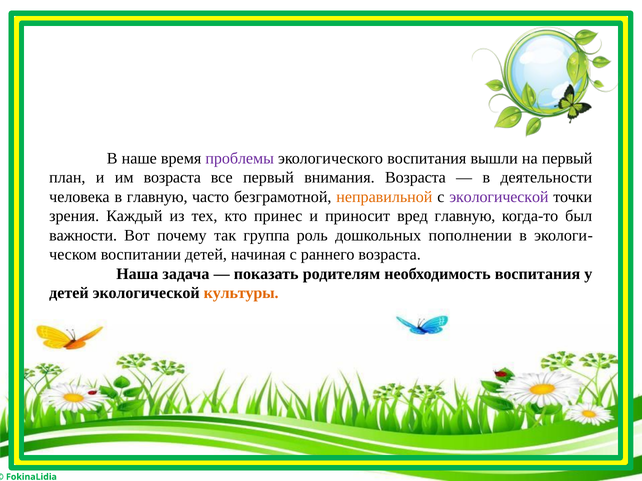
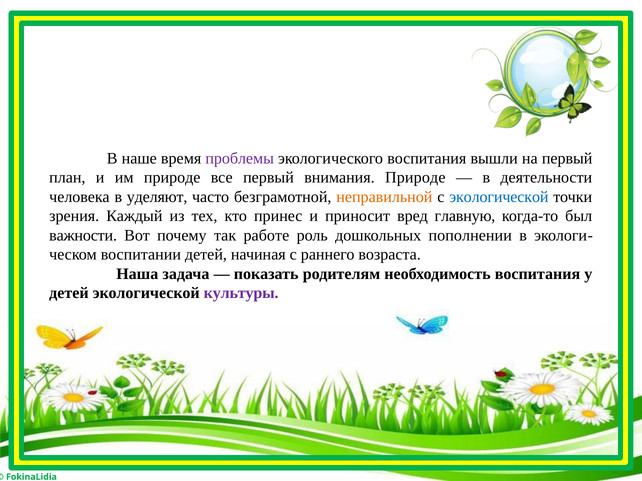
им возраста: возраста -> природе (172, 178)
внимания Возраста: Возраста -> Природе (415, 178)
в главную: главную -> уделяют (157, 197)
экологической colour: purple -> blue (499, 197)
группа: группа -> работе (266, 236)
культуры colour: orange -> purple (241, 293)
